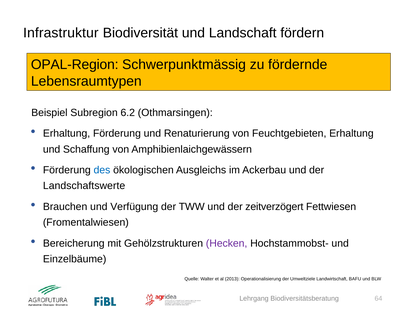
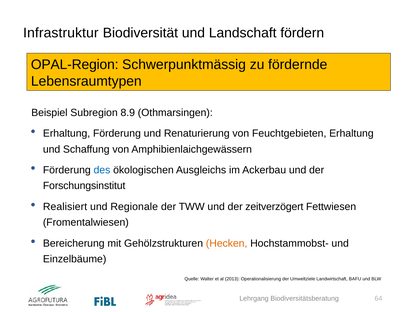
6.2: 6.2 -> 8.9 (128, 112)
Landschaftswerte: Landschaftswerte -> Forschungsinstitut (84, 185)
Brauchen: Brauchen -> Realisiert (65, 206)
Verfügung: Verfügung -> Regionale (134, 206)
Hecken colour: purple -> orange (227, 243)
